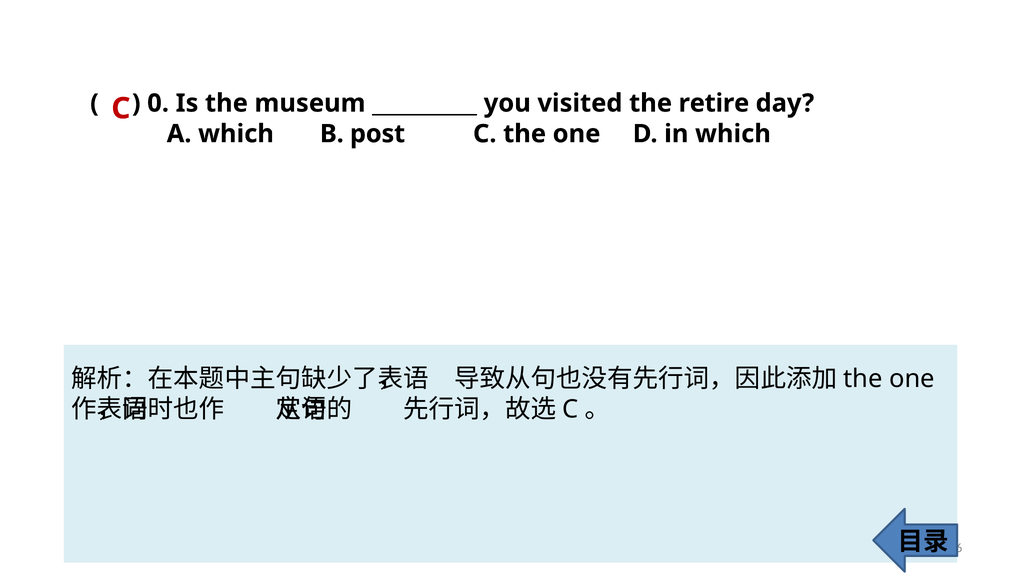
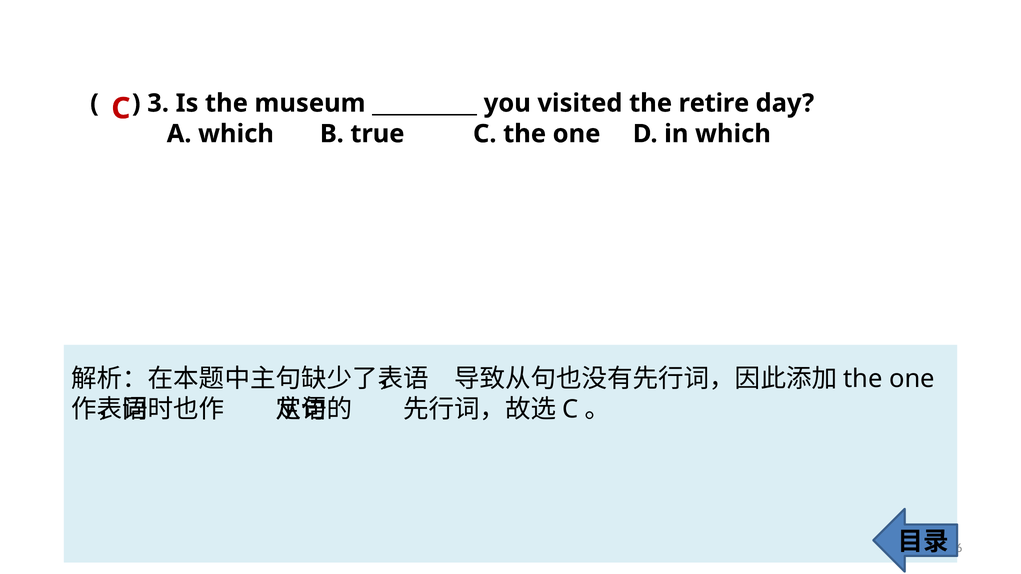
0: 0 -> 3 (158, 103)
post: post -> true (377, 134)
